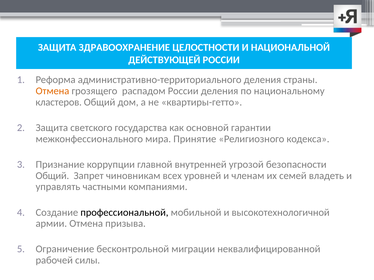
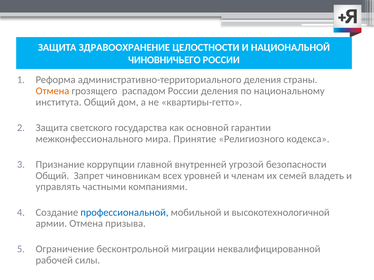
ДЕЙСТВУЮЩЕЙ: ДЕЙСТВУЮЩЕЙ -> ЧИНОВНИЧЬЕГО (164, 60)
кластеров: кластеров -> института (59, 102)
профессиональной colour: black -> blue (124, 213)
